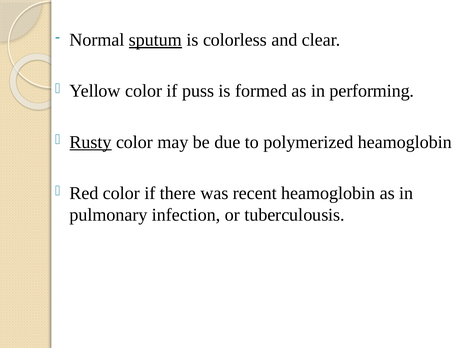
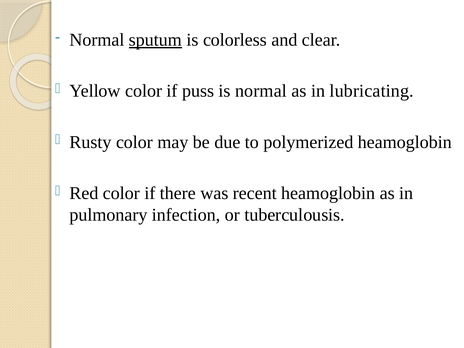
is formed: formed -> normal (261, 91)
performing: performing -> lubricating (372, 91)
Rusty underline: present -> none (91, 142)
